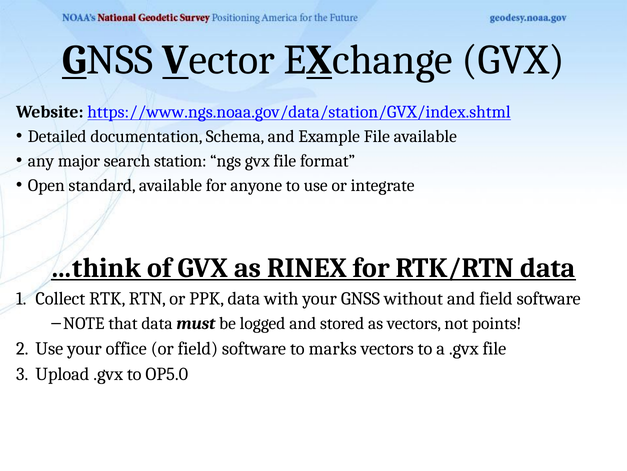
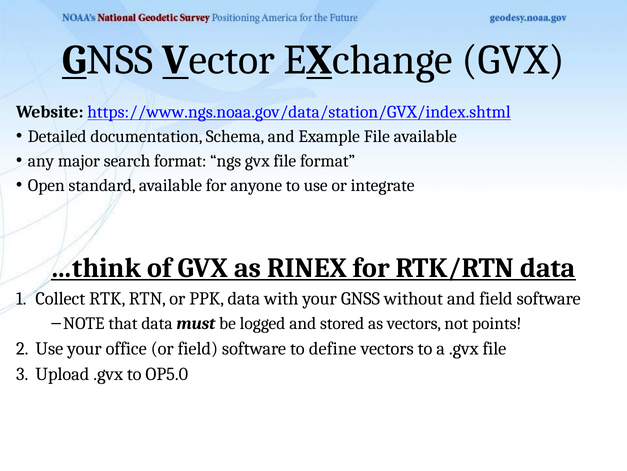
search station: station -> format (180, 161)
marks: marks -> define (333, 348)
